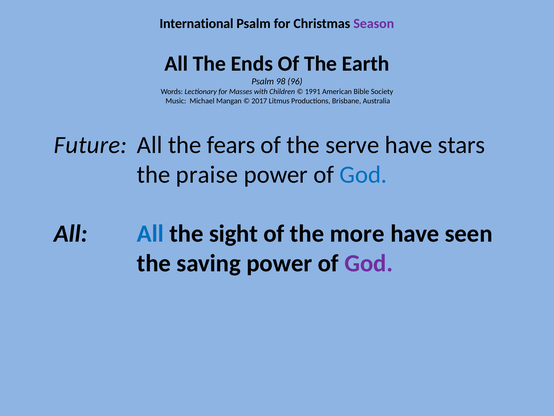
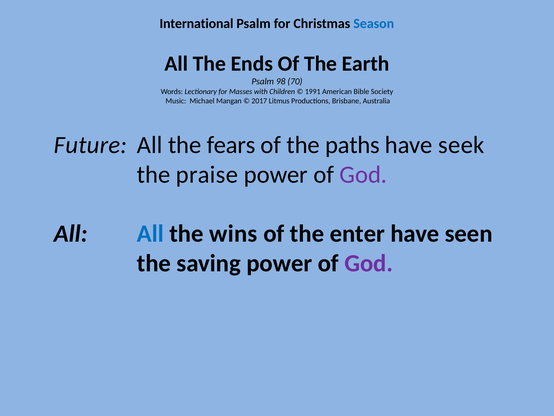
Season colour: purple -> blue (374, 23)
96: 96 -> 70 (295, 81)
serve: serve -> paths (353, 145)
stars: stars -> seek (461, 145)
God colour: blue -> purple (363, 174)
sight: sight -> wins (233, 234)
more: more -> enter (357, 234)
